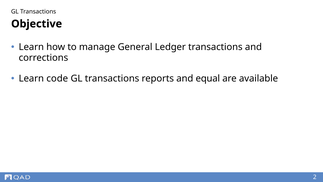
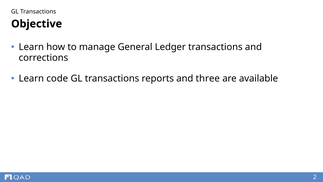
equal: equal -> three (208, 78)
